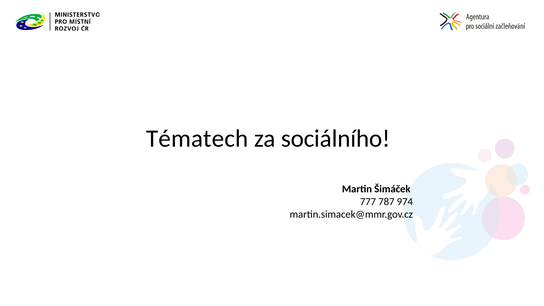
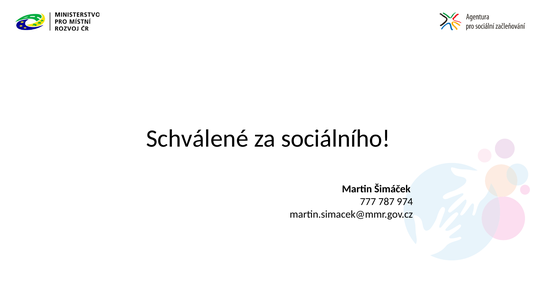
Tématech: Tématech -> Schválené (197, 139)
